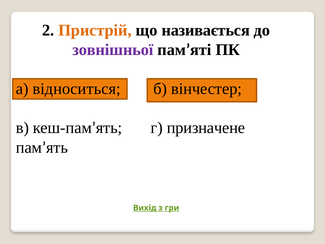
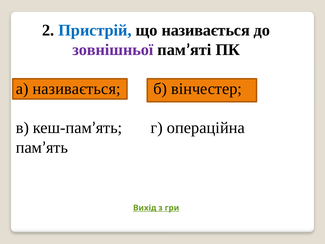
Пристрій colour: orange -> blue (95, 30)
а відноситься: відноситься -> називається (77, 89)
призначене: призначене -> операційна (206, 128)
